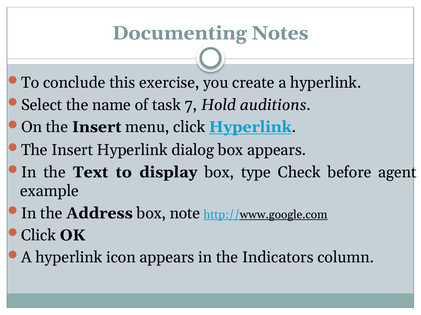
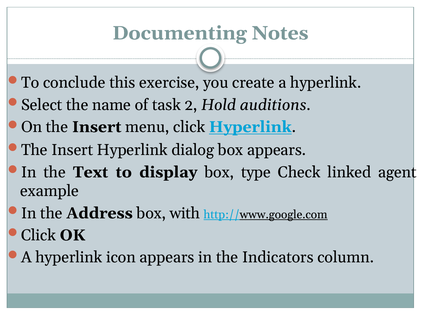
7: 7 -> 2 (191, 105)
before: before -> linked (349, 173)
note: note -> with (185, 214)
